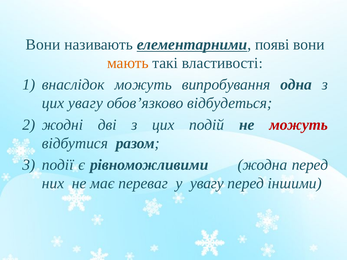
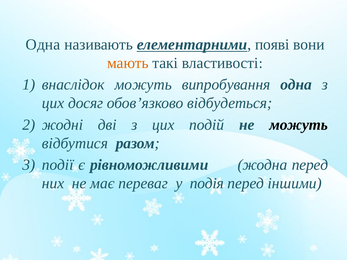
Вони: Вони -> Одна (43, 45)
цих увагу: увагу -> досяг (86, 103)
можуть colour: red -> black (299, 125)
у увагу: увагу -> подія (207, 183)
